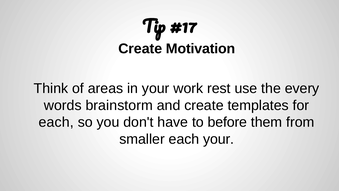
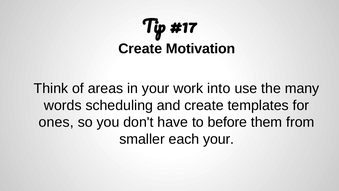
rest: rest -> into (219, 88)
every: every -> many (302, 88)
brainstorm: brainstorm -> scheduling (119, 105)
each: each -> ones (56, 122)
